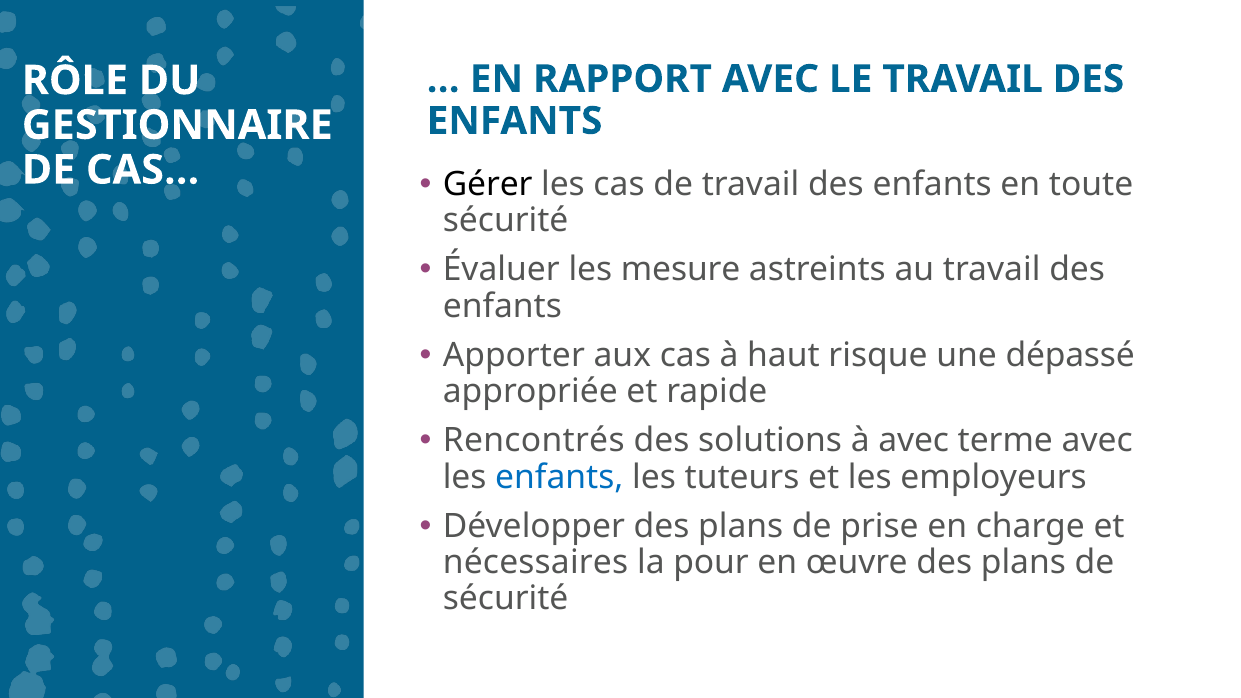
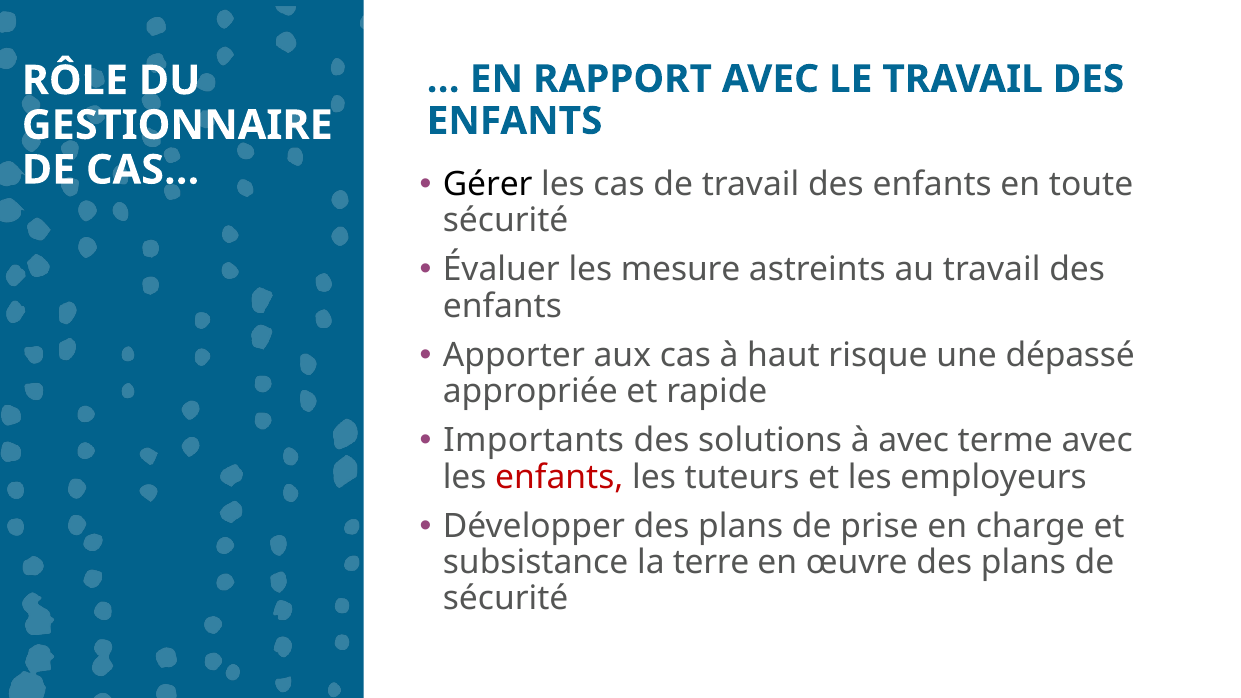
Rencontrés: Rencontrés -> Importants (534, 441)
enfants colour: blue -> red (559, 477)
nécessaires: nécessaires -> subsistance (536, 563)
pour: pour -> terre (711, 563)
